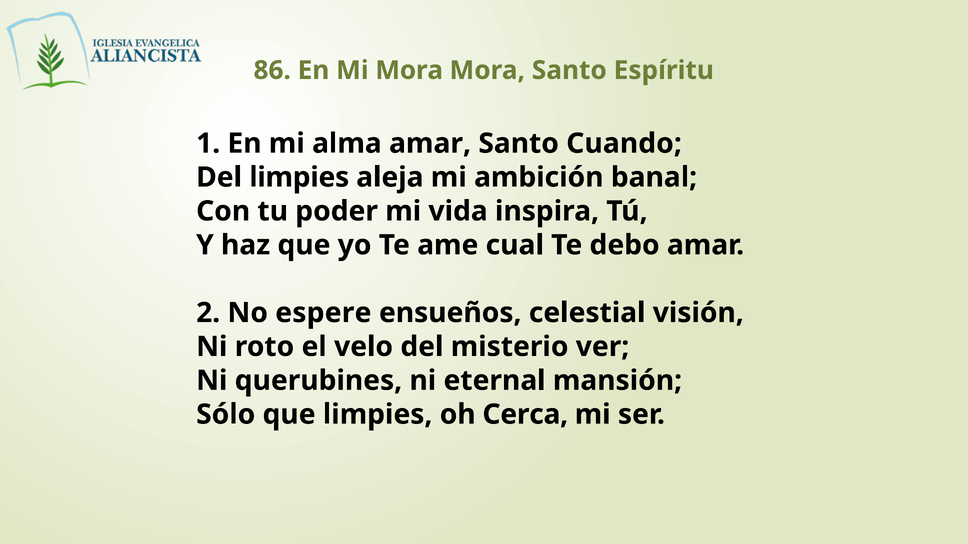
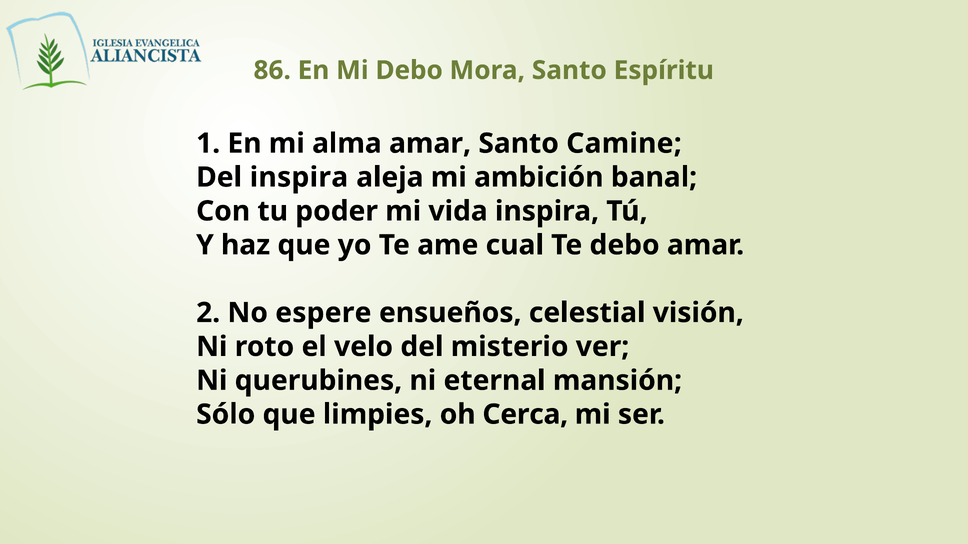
Mi Mora: Mora -> Debo (409, 70)
Cuando: Cuando -> Camine (624, 144)
Del limpies: limpies -> inspira (299, 177)
